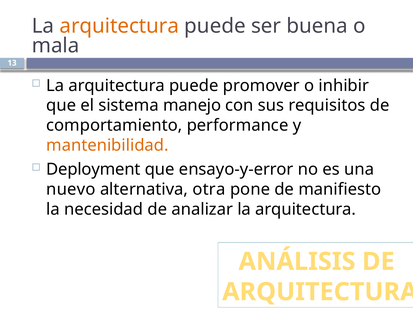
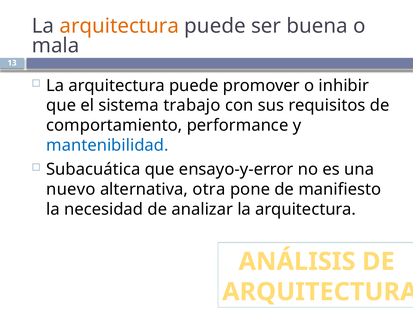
manejo: manejo -> trabajo (192, 105)
mantenibilidad colour: orange -> blue (107, 145)
Deployment: Deployment -> Subacuática (93, 169)
